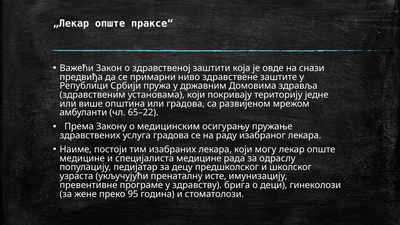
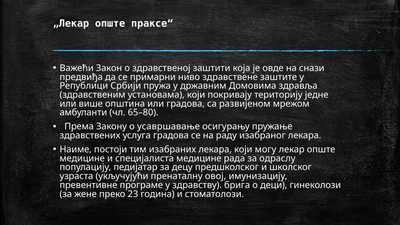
65–22: 65–22 -> 65–80 (143, 113)
медицинским: медицинским -> усавршавање (168, 127)
исте: исте -> овој (216, 176)
95: 95 -> 23 (133, 194)
